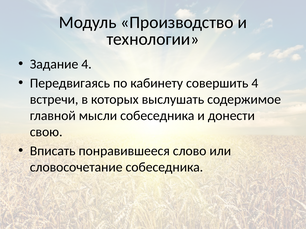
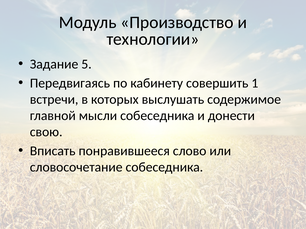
Задание 4: 4 -> 5 (86, 64)
совершить 4: 4 -> 1 (255, 83)
